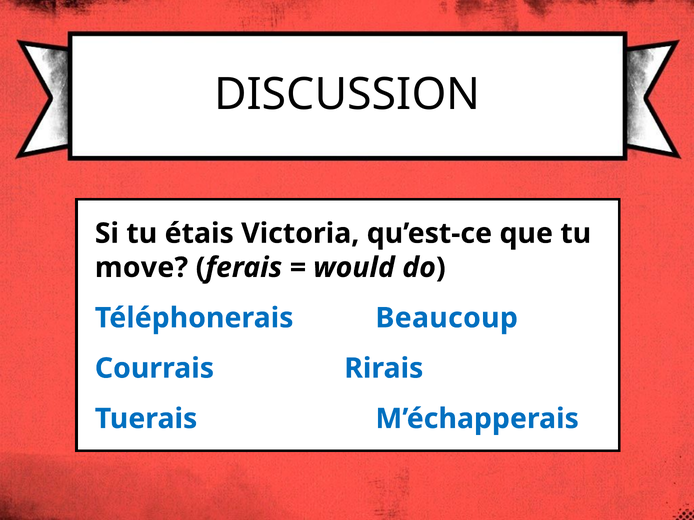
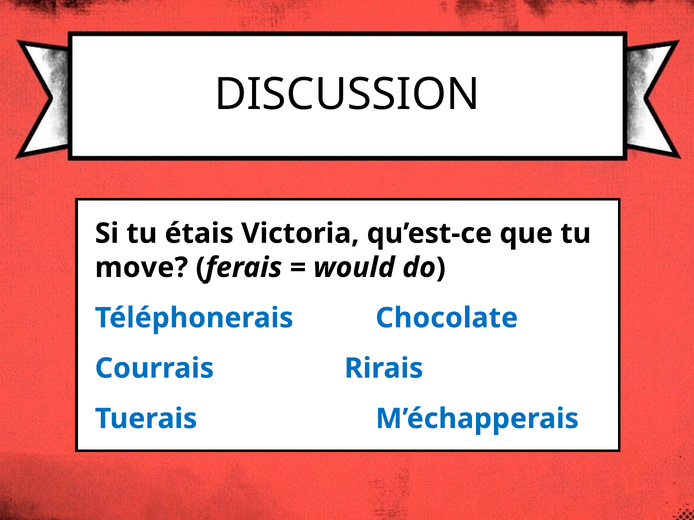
Beaucoup: Beaucoup -> Chocolate (447, 318)
